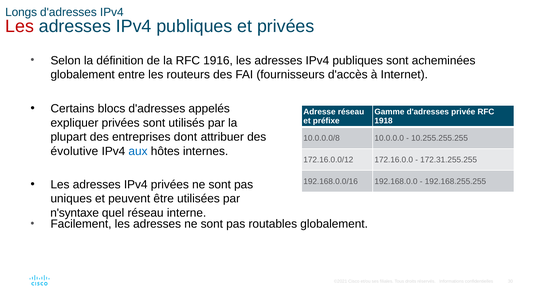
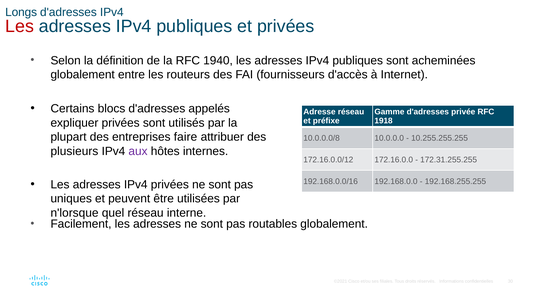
1916: 1916 -> 1940 (218, 60)
dont: dont -> faire (185, 137)
évolutive: évolutive -> plusieurs (74, 151)
aux colour: blue -> purple (138, 151)
n'syntaxe: n'syntaxe -> n'lorsque (75, 213)
